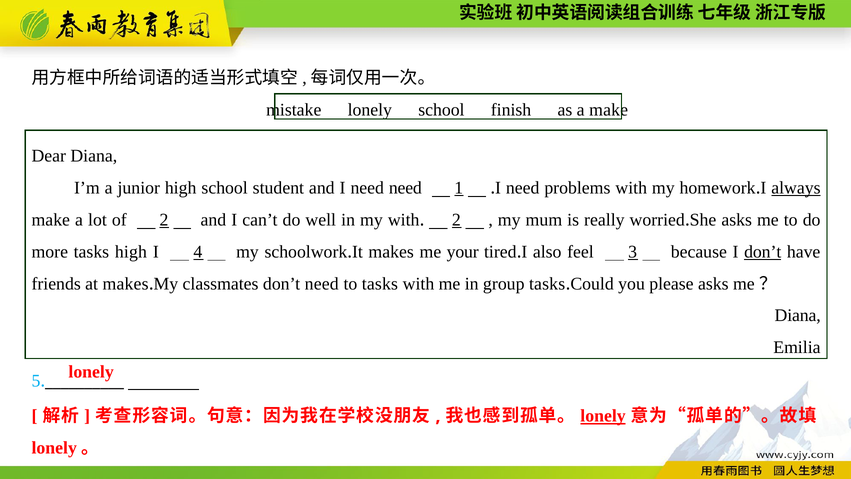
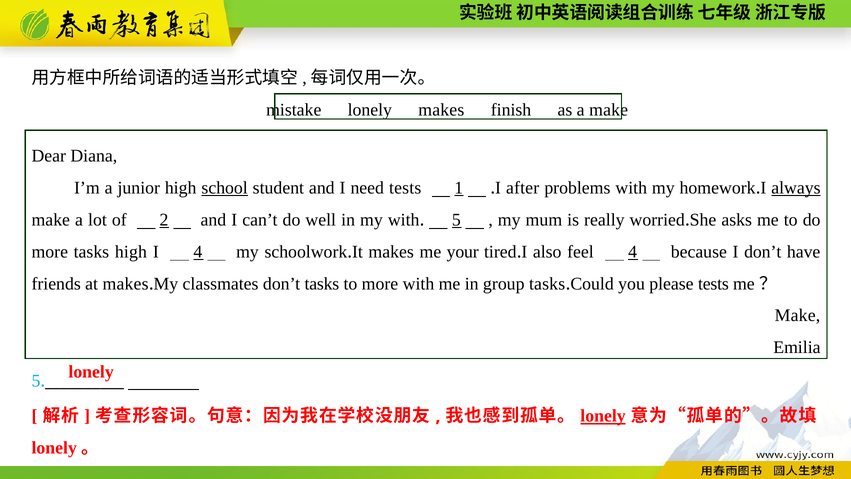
lonely school: school -> makes (441, 110)
school underline: none -> present (225, 188)
need need: need -> tests (405, 188)
need: need -> after (523, 188)
2: 2 -> 5 (456, 220)
feel 3: 3 -> 4 (633, 252)
don’t underline: present -> none (763, 252)
don’t need: need -> tasks (322, 284)
to tasks: tasks -> more (380, 284)
please asks: asks -> tests (713, 284)
Diana: Diana -> Make (797, 315)
